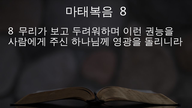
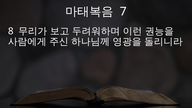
8: 8 -> 7 (123, 12)
